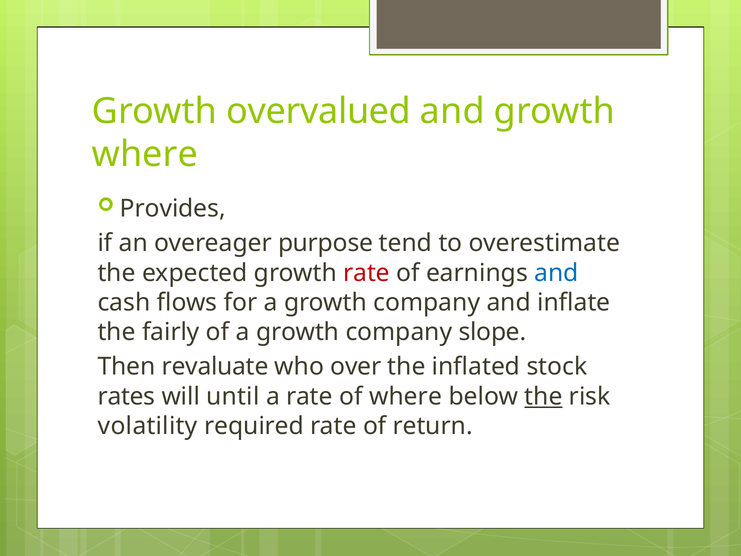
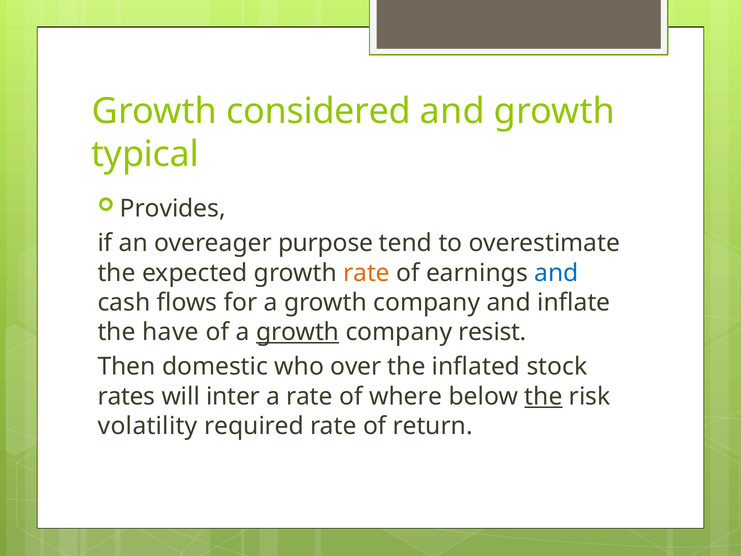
overvalued: overvalued -> considered (319, 111)
where: where -> typical (145, 154)
rate colour: red -> orange (367, 273)
fairly: fairly -> have (171, 332)
growth underline: none -> present (298, 332)
slope: slope -> resist (492, 332)
revaluate: revaluate -> domestic (215, 367)
until: until -> inter (233, 396)
